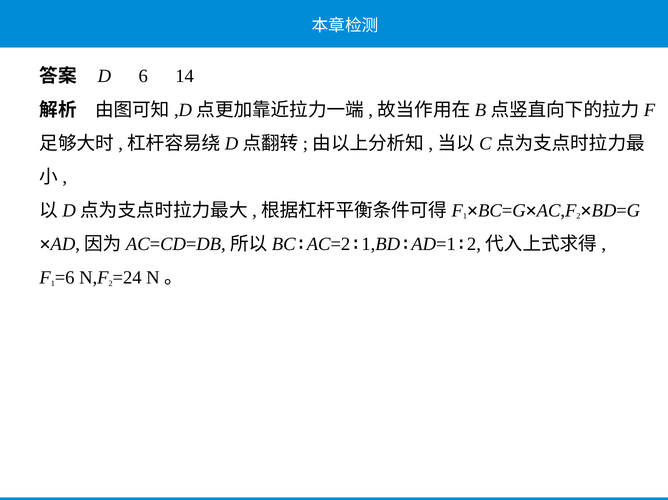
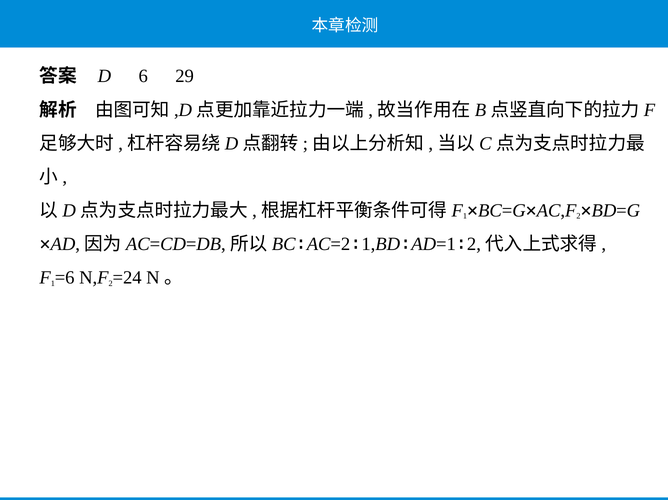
14: 14 -> 29 (185, 76)
